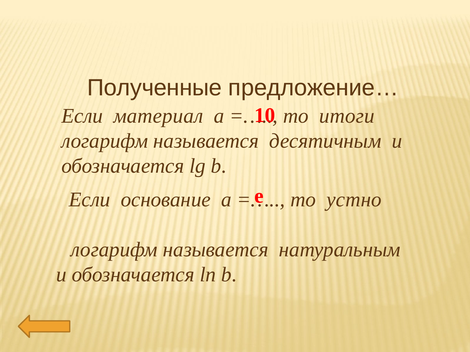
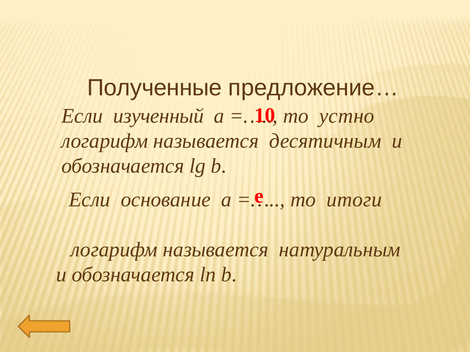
материал: материал -> изученный (159, 116)
итоги: итоги -> устно (347, 116)
устно: устно -> итоги (354, 200)
